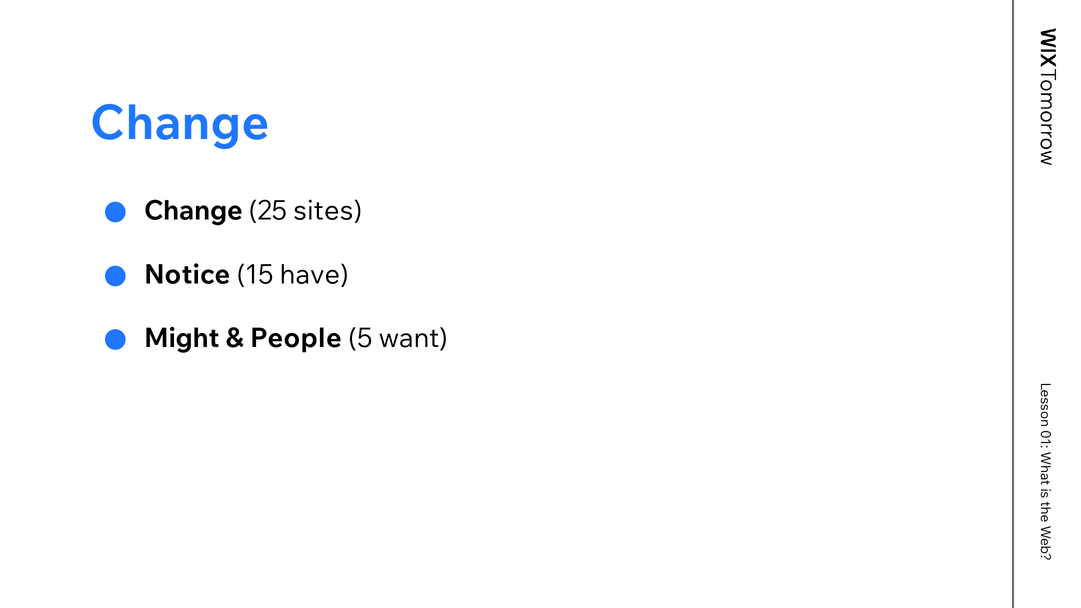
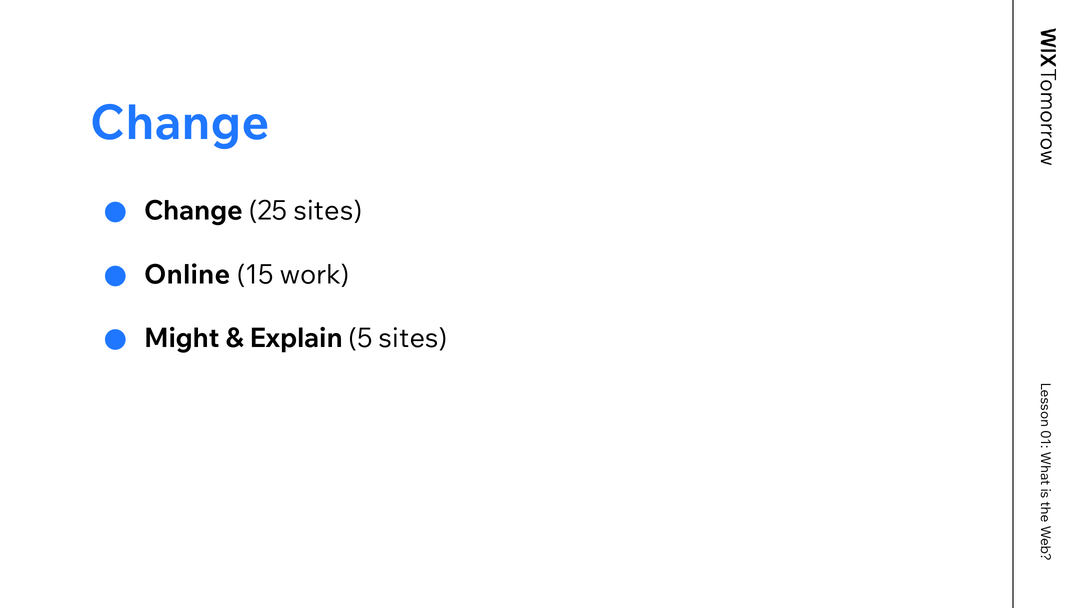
Notice: Notice -> Online (187, 275)
have: have -> work (315, 275)
People: People -> Explain (296, 338)
5 want: want -> sites (413, 338)
